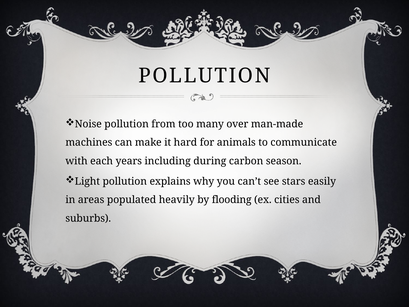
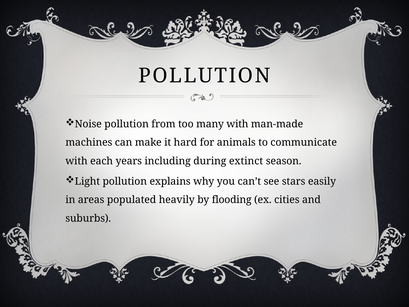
many over: over -> with (237, 124)
carbon: carbon -> extinct (246, 161)
